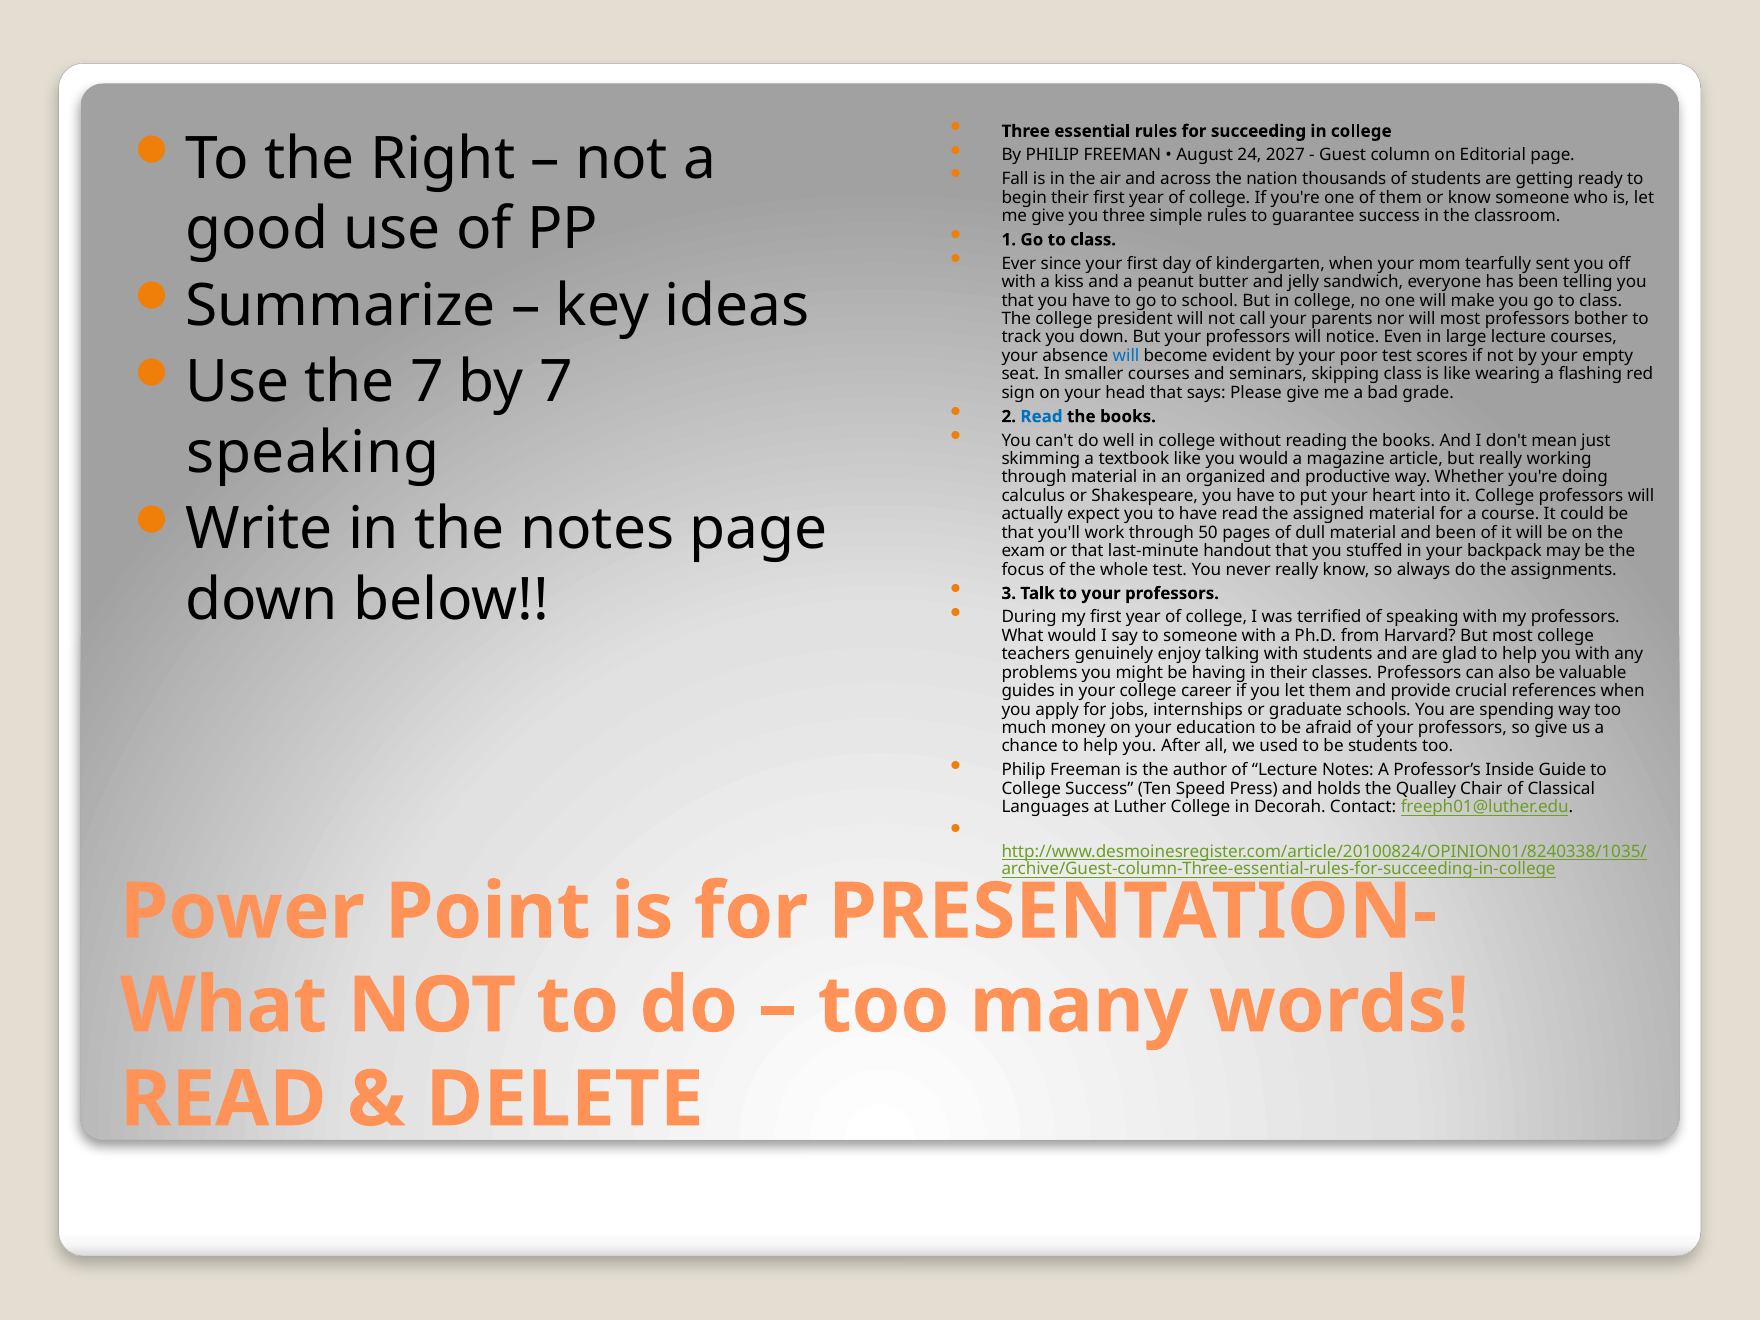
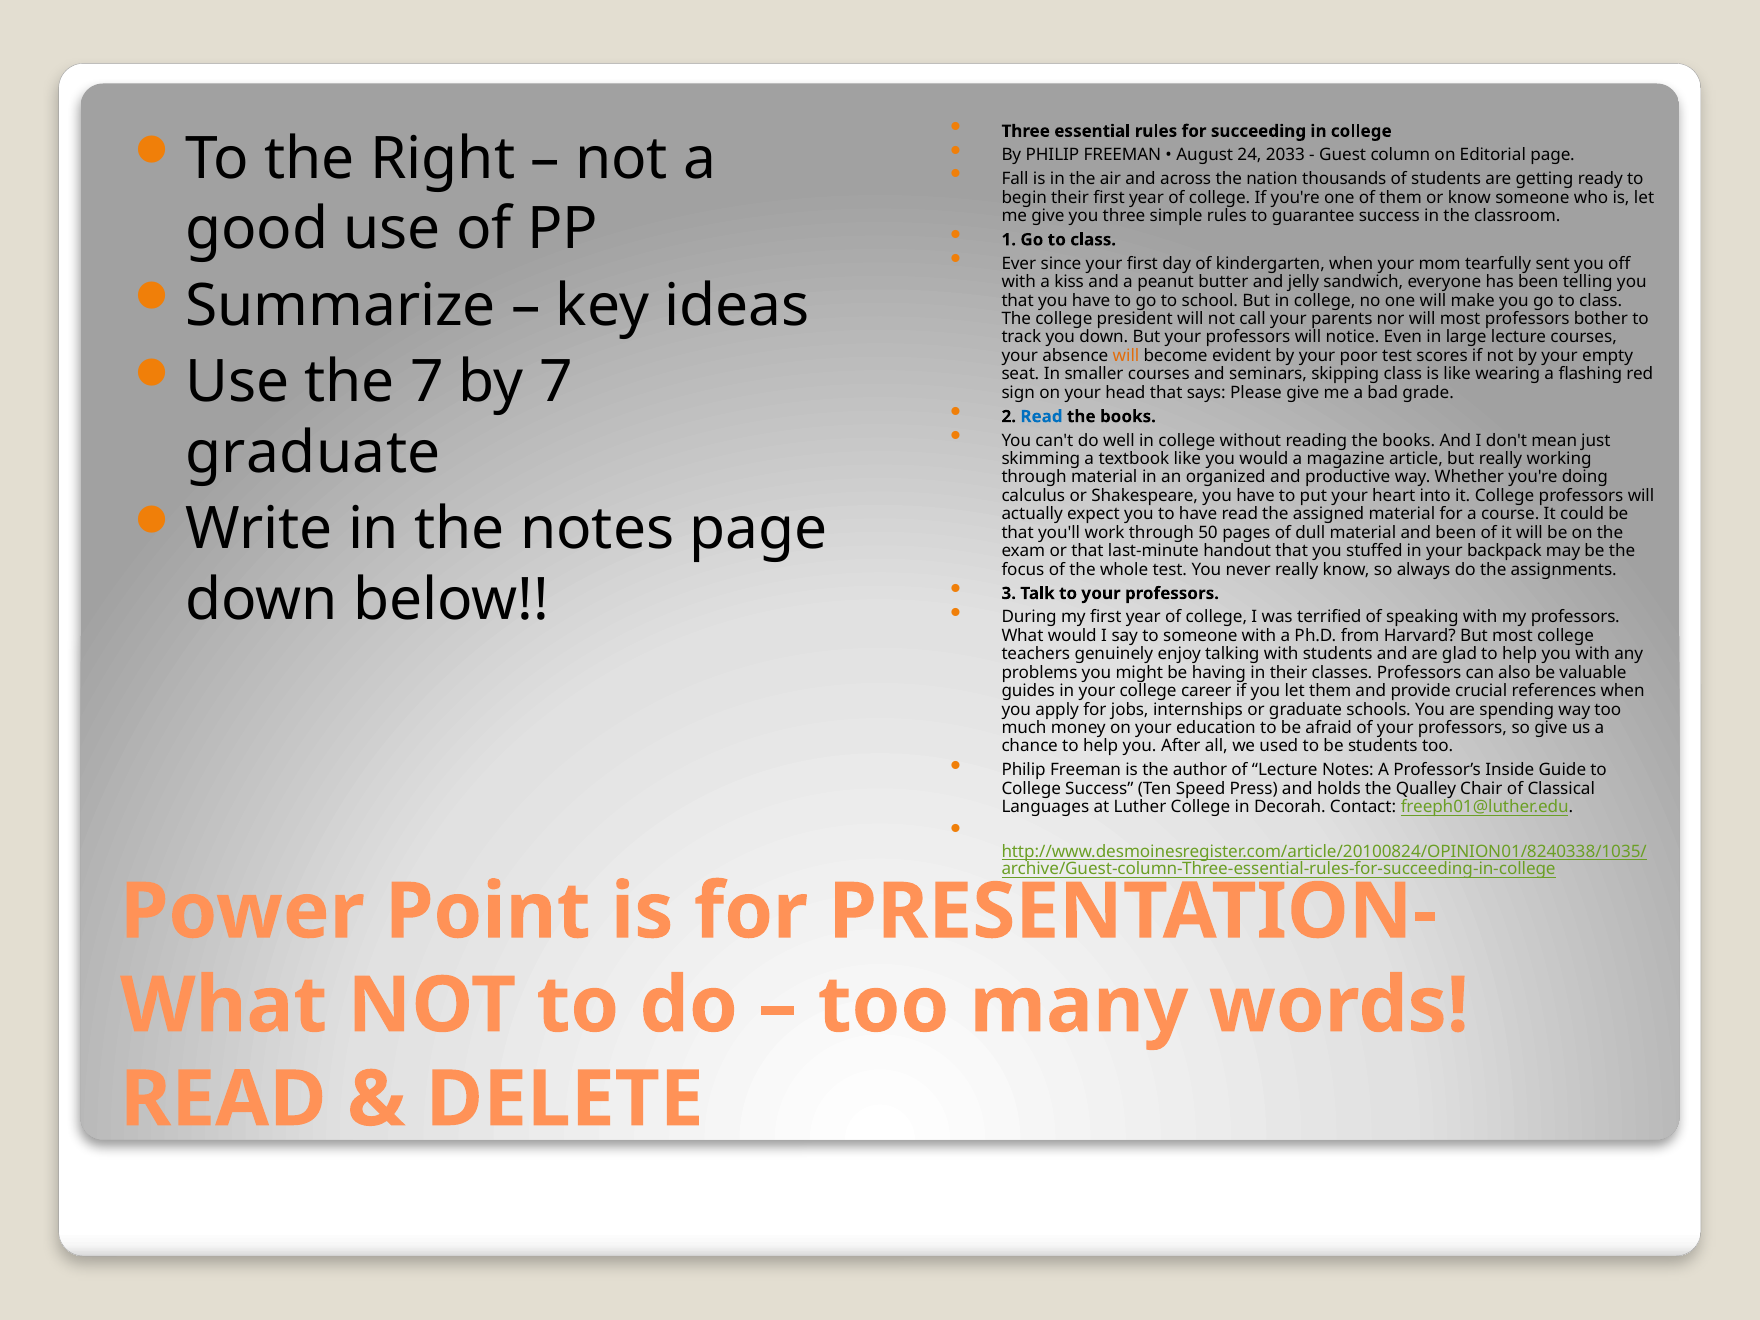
2027: 2027 -> 2033 (1285, 155)
will colour: blue -> orange (1126, 356)
speaking: speaking -> graduate (313, 453)
